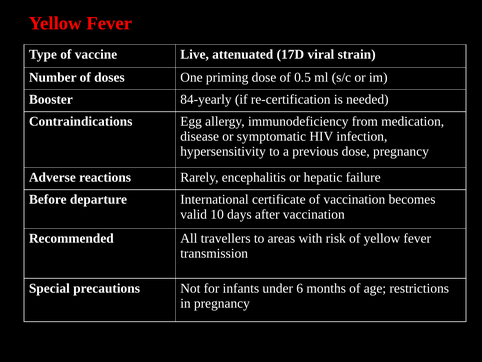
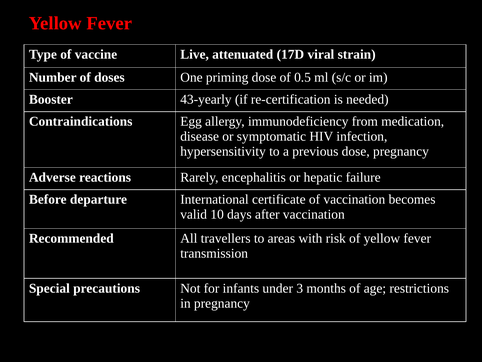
84-yearly: 84-yearly -> 43-yearly (206, 99)
6: 6 -> 3 (300, 288)
